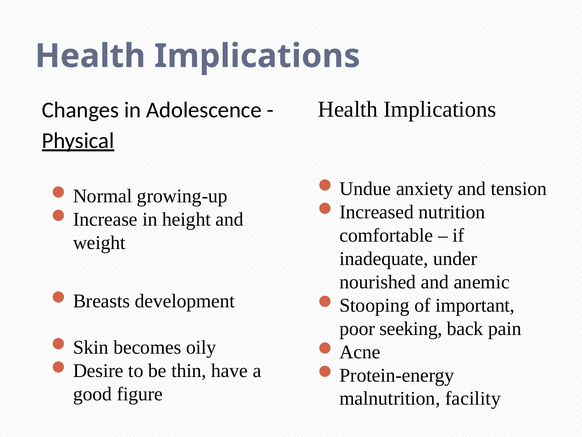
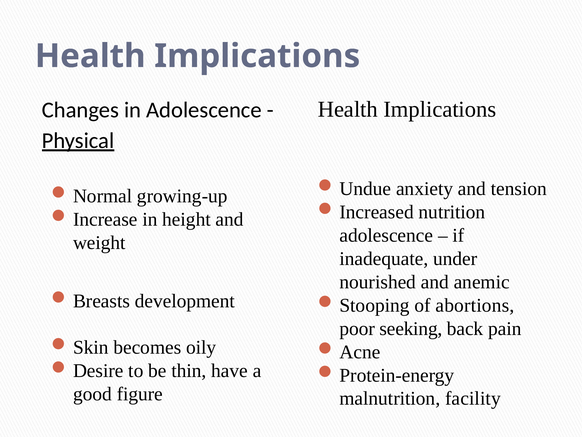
comfortable: comfortable -> adolescence (386, 235)
important: important -> abortions (475, 305)
